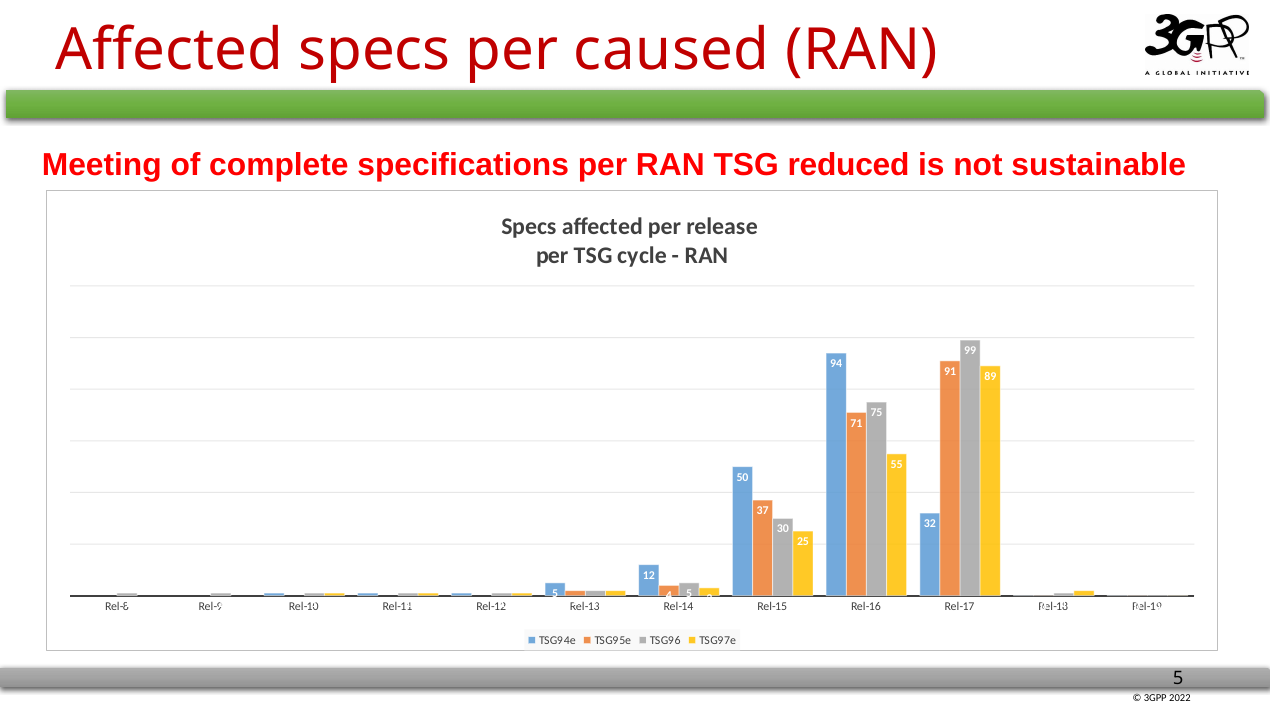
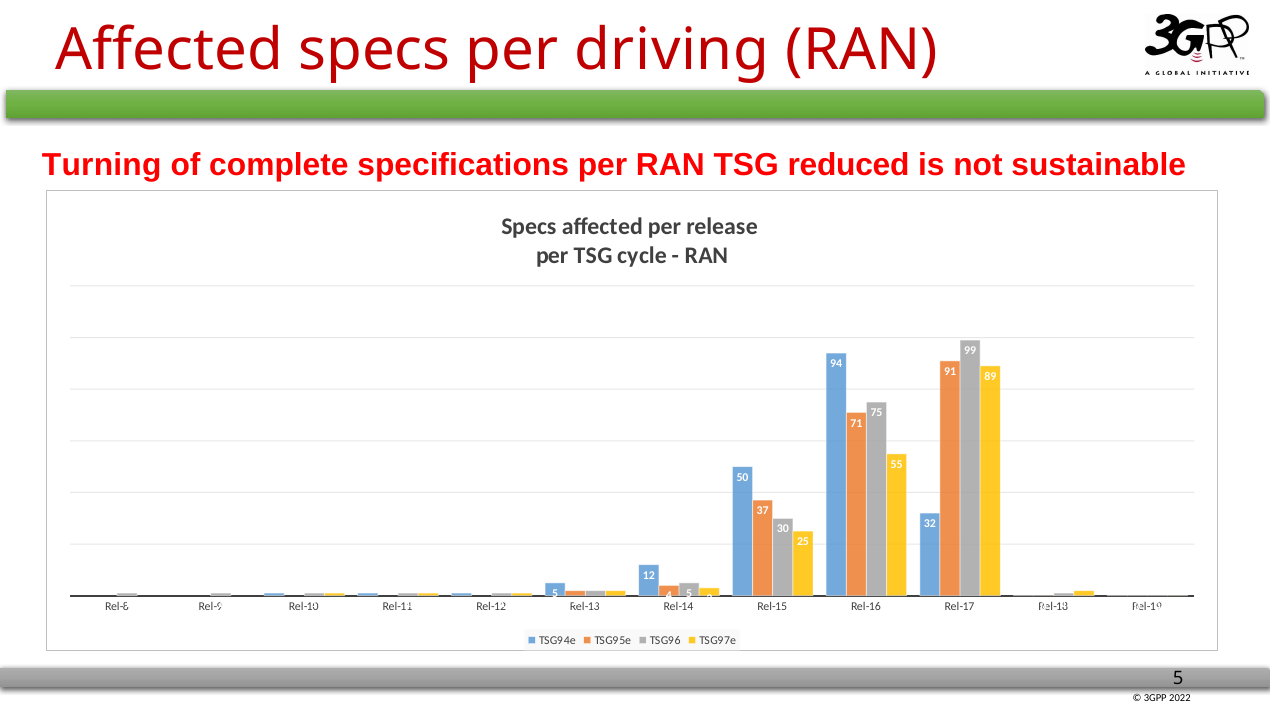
caused: caused -> driving (672, 50)
Meeting: Meeting -> Turning (102, 165)
